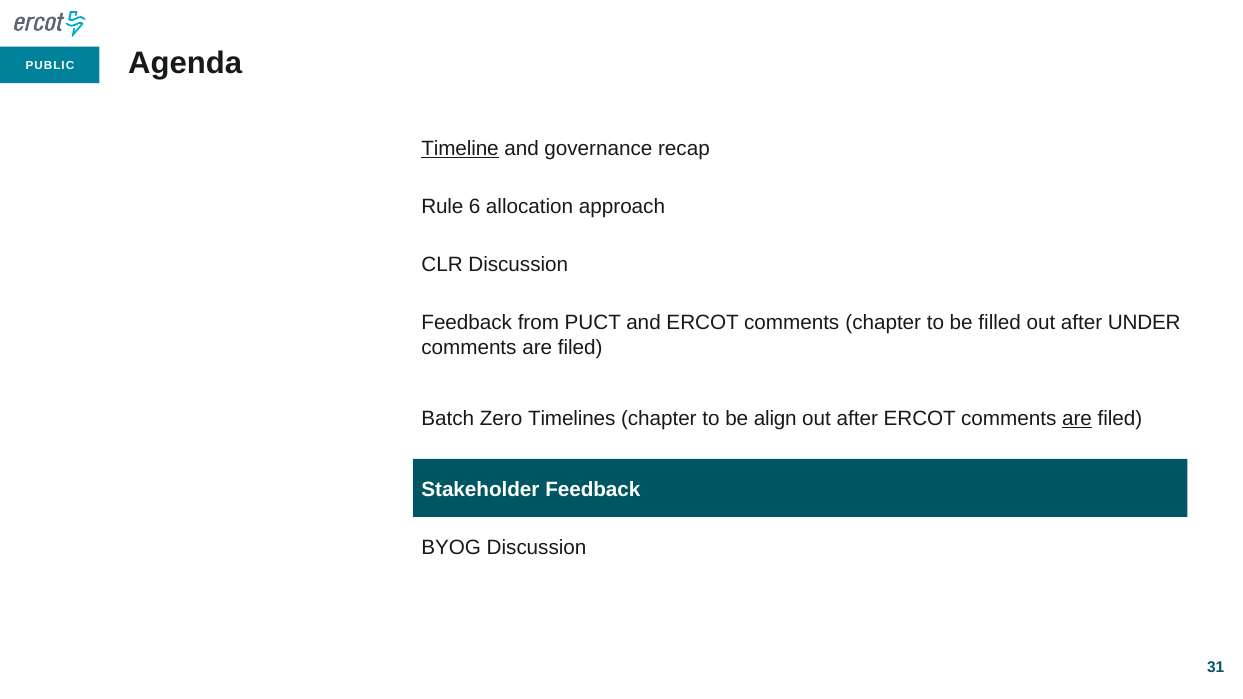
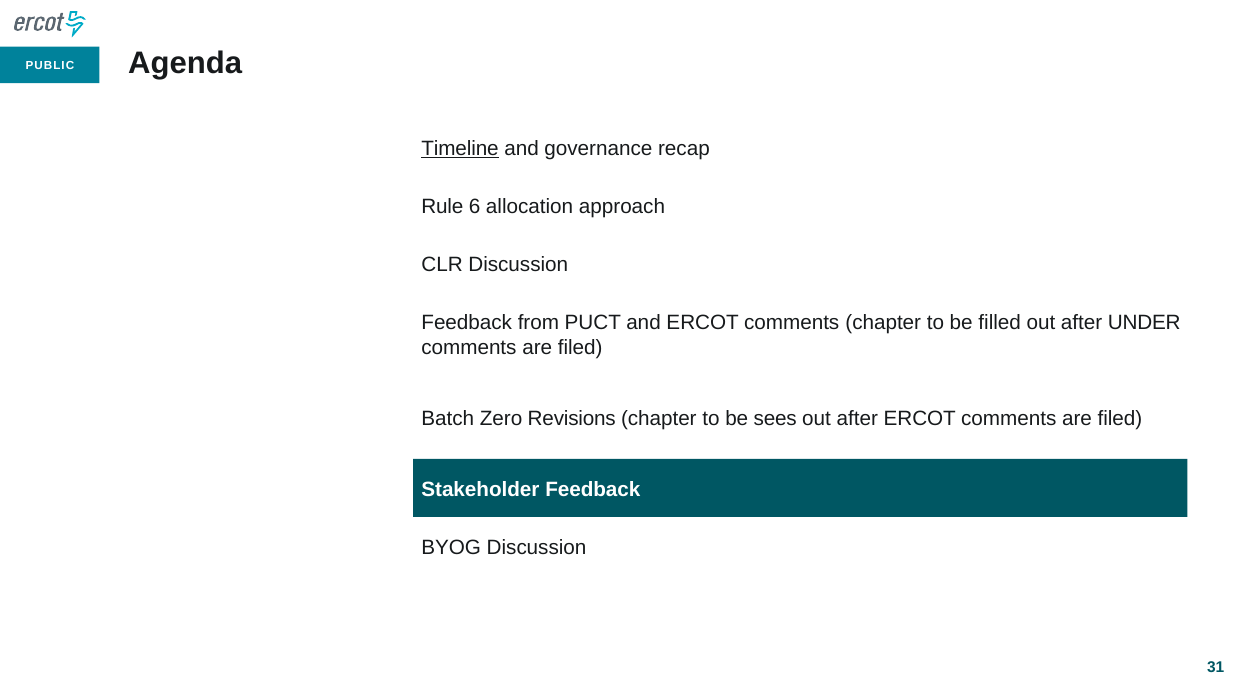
Timelines: Timelines -> Revisions (572, 419)
align: align -> sees (775, 419)
are underline: present -> none (1077, 419)
